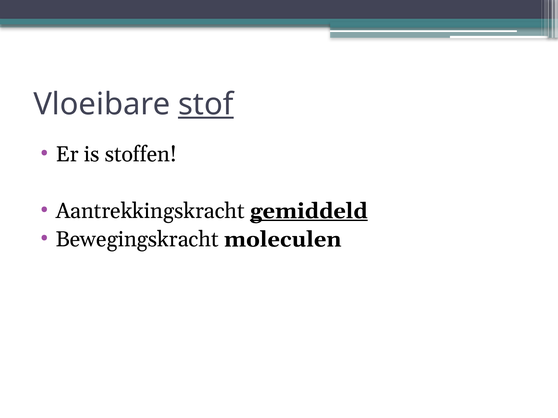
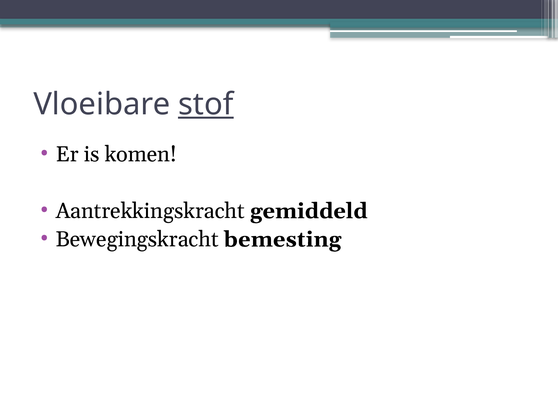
stoffen: stoffen -> komen (141, 155)
gemiddeld underline: present -> none (309, 211)
moleculen: moleculen -> bemesting (283, 240)
